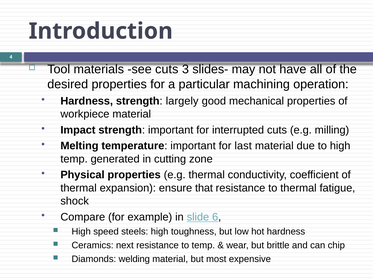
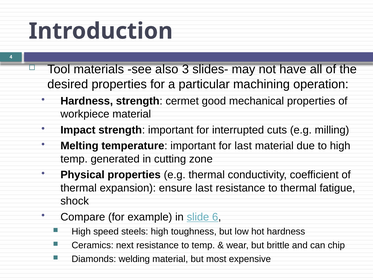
see cuts: cuts -> also (167, 69)
largely: largely -> cermet (182, 101)
ensure that: that -> last (204, 188)
